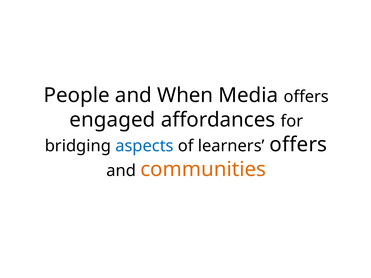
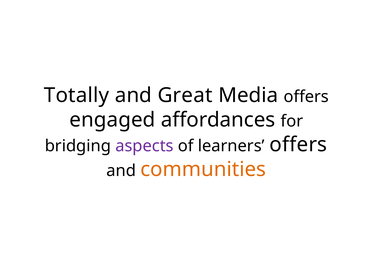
People: People -> Totally (77, 95)
When: When -> Great (185, 95)
aspects colour: blue -> purple (144, 146)
